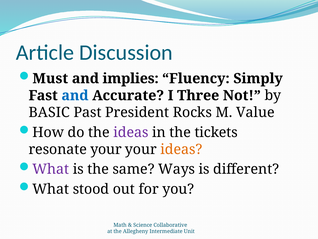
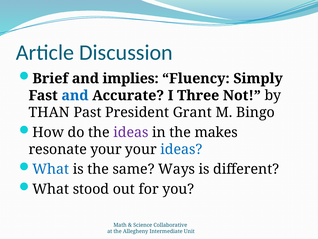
Must: Must -> Brief (50, 78)
BASIC: BASIC -> THAN (49, 112)
Rocks: Rocks -> Grant (192, 112)
Value: Value -> Bingo (255, 112)
tickets: tickets -> makes (216, 132)
ideas colour: orange -> blue (181, 149)
What colour: purple -> blue (51, 169)
